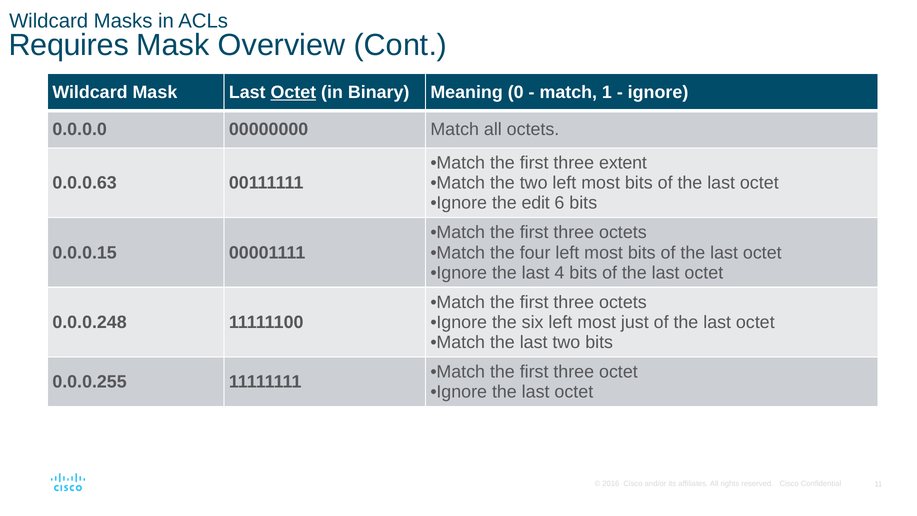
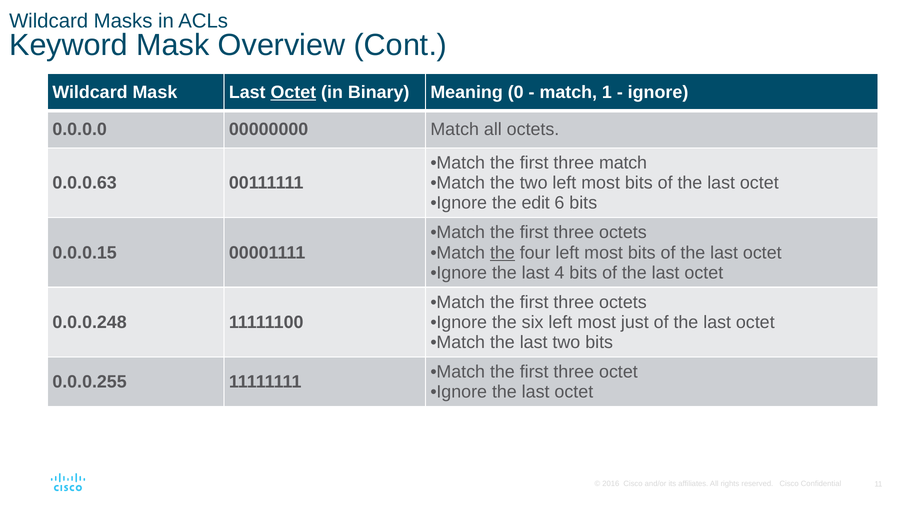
Requires: Requires -> Keyword (69, 45)
three extent: extent -> match (623, 163)
the underline: none -> present (502, 253)
